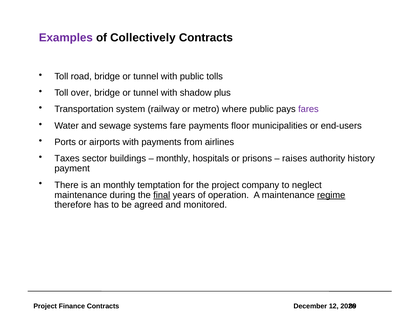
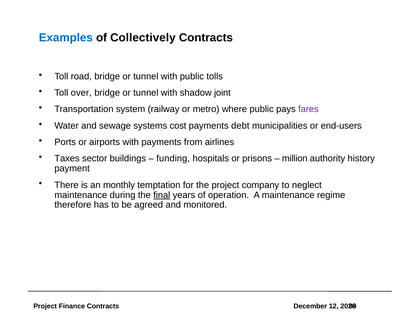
Examples colour: purple -> blue (66, 38)
plus: plus -> joint (222, 93)
fare: fare -> cost (178, 126)
floor: floor -> debt (240, 126)
monthly: monthly -> funding (173, 159)
raises: raises -> million (295, 159)
regime underline: present -> none (331, 195)
